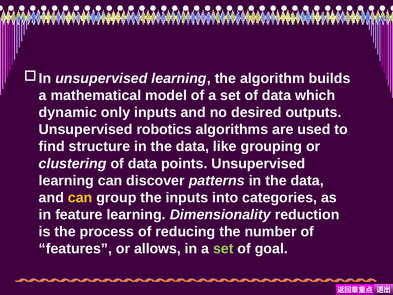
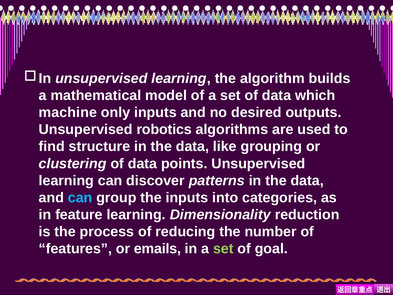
dynamic: dynamic -> machine (68, 112)
can colour: yellow -> light blue (80, 197)
allows: allows -> emails (157, 249)
